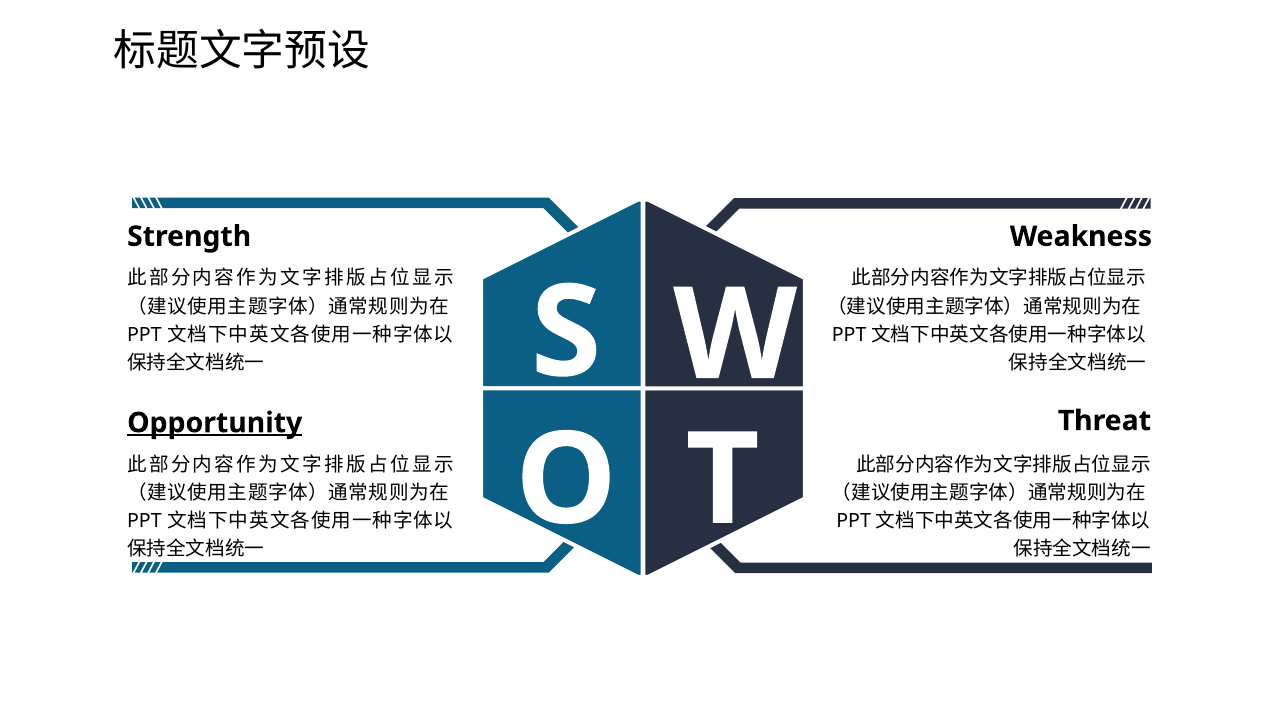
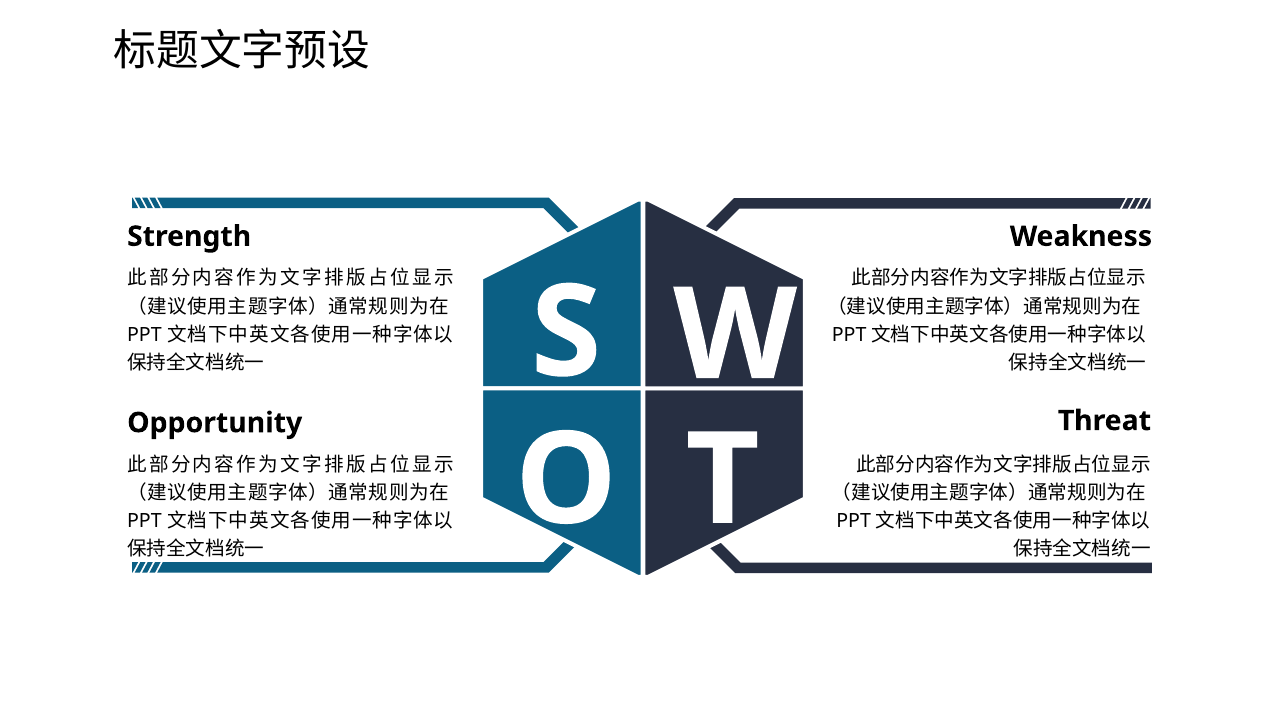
Opportunity underline: present -> none (215, 423)
